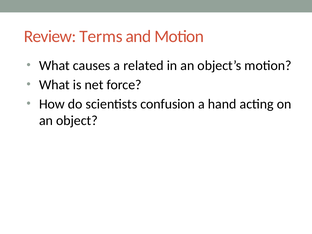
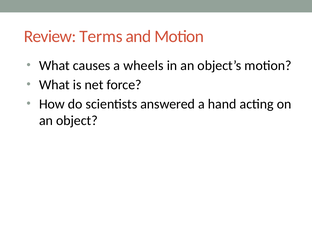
related: related -> wheels (143, 65)
confusion: confusion -> answered (168, 104)
